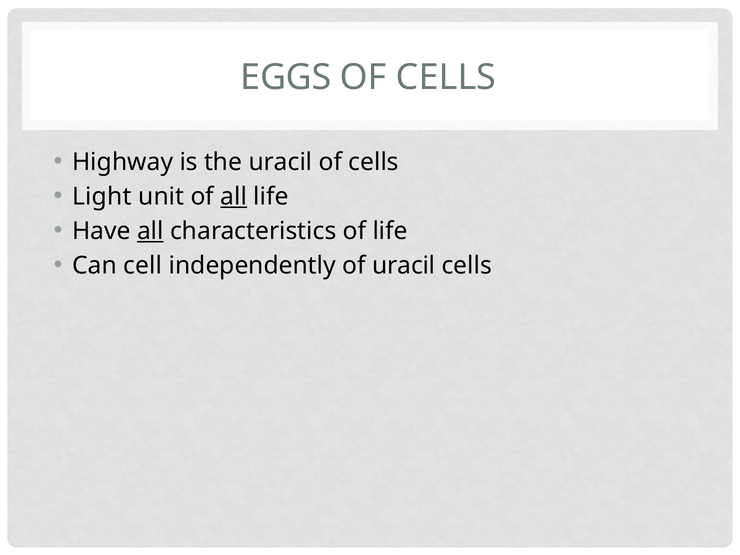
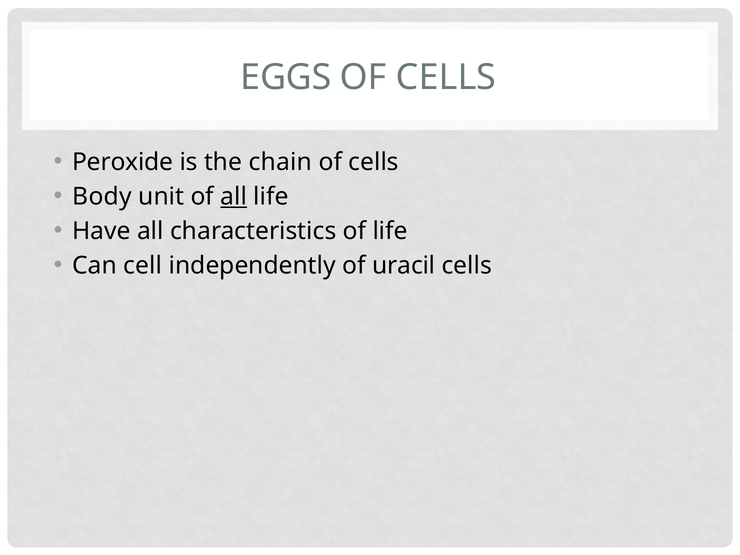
Highway: Highway -> Peroxide (123, 162)
the uracil: uracil -> chain (280, 162)
Light: Light -> Body (102, 197)
all underline: present -> none (150, 231)
